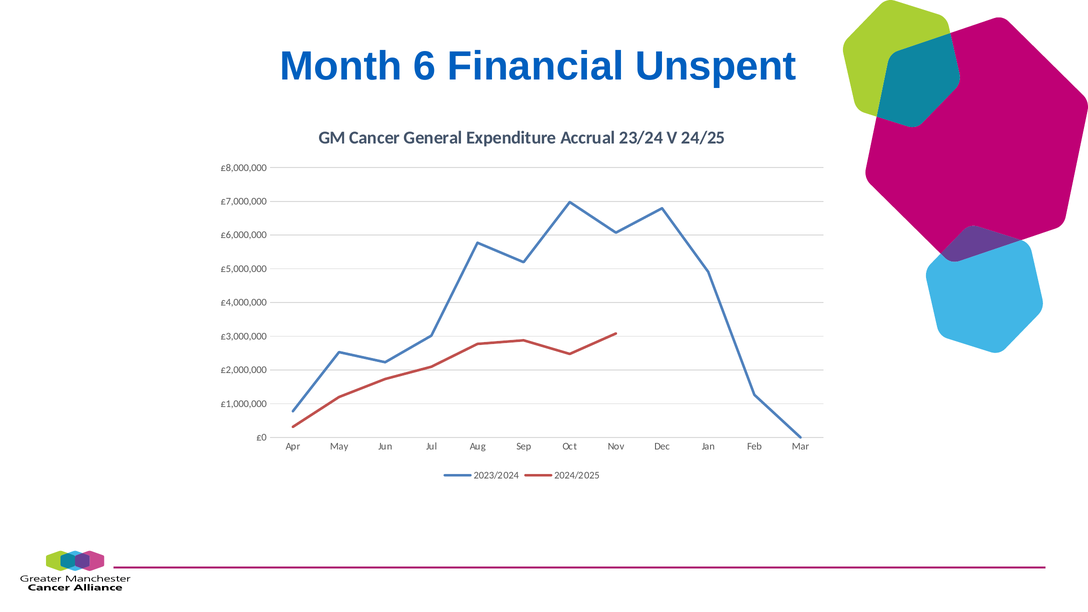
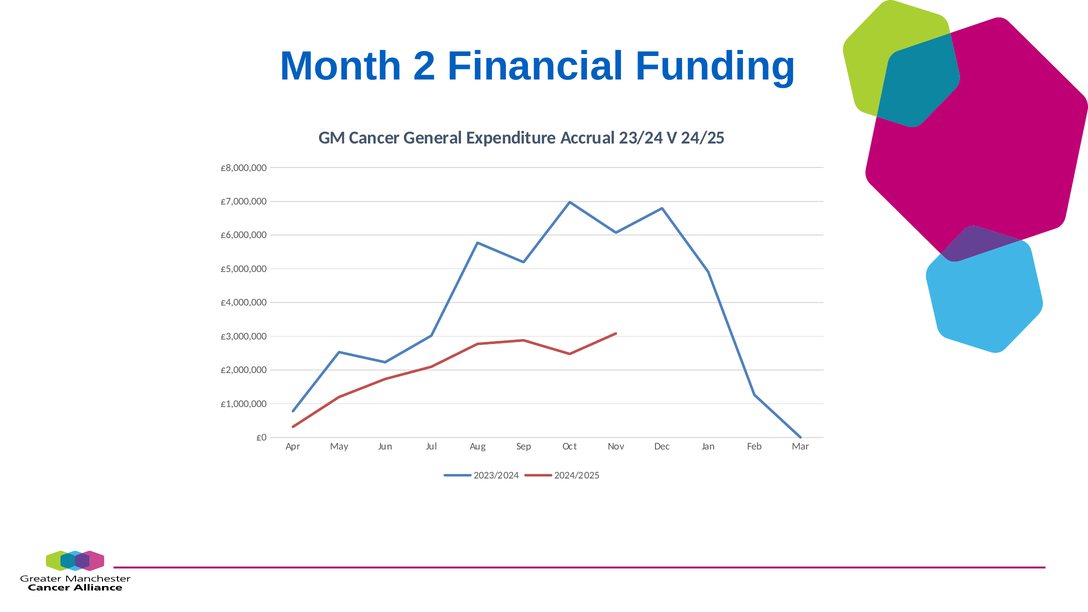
6: 6 -> 2 (425, 66)
Unspent: Unspent -> Funding (716, 66)
